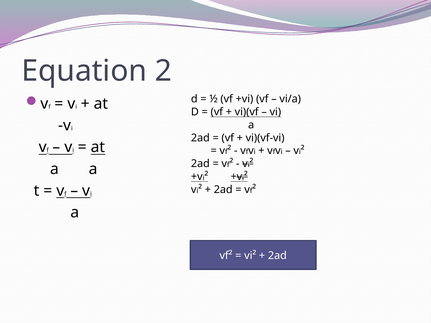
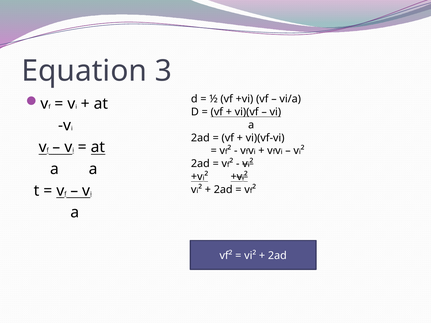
2: 2 -> 3 (163, 71)
